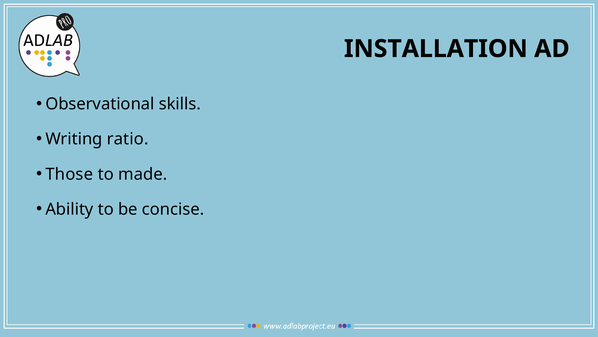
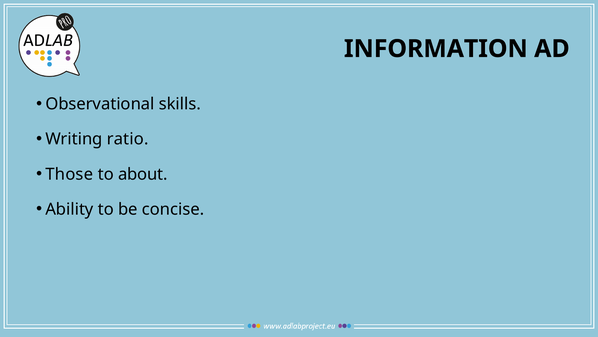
INSTALLATION: INSTALLATION -> INFORMATION (436, 49)
made: made -> about (143, 174)
